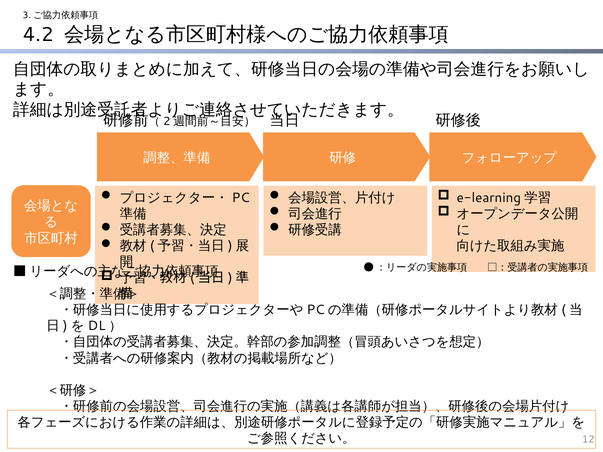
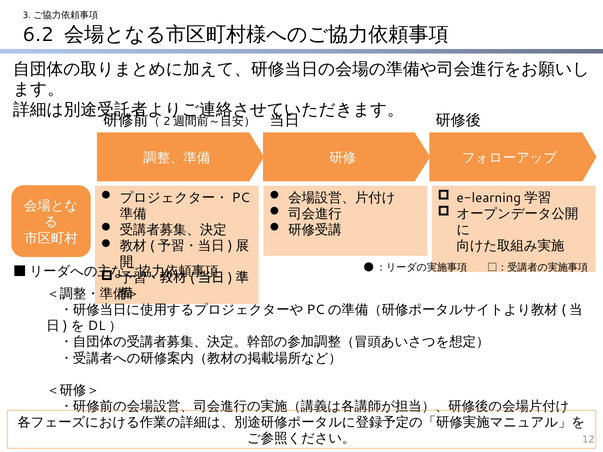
4.2: 4.2 -> 6.2 (38, 35)
